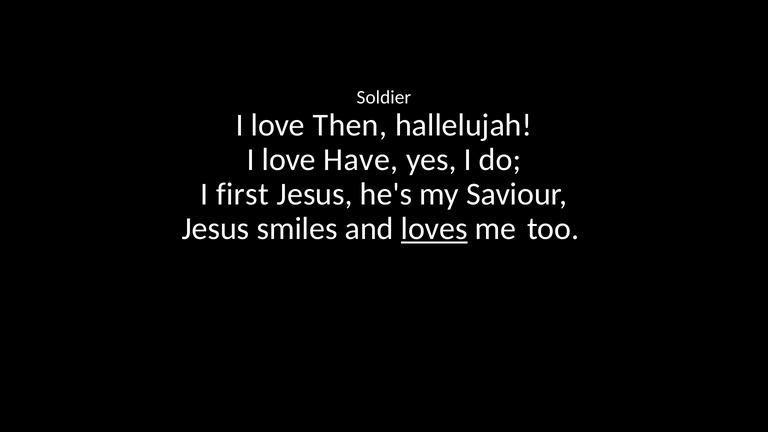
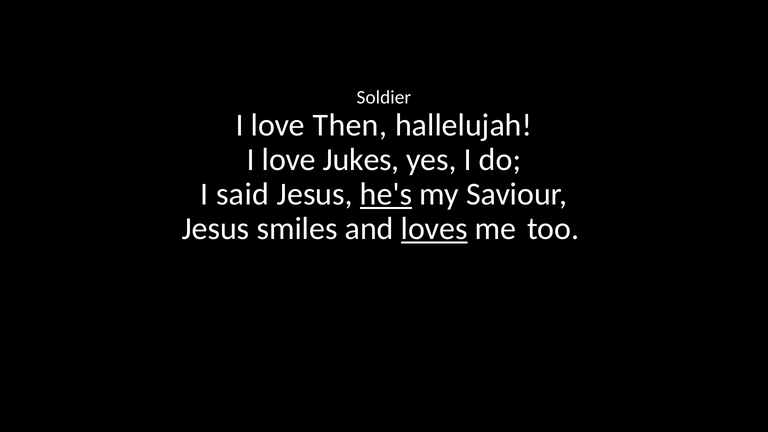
Have: Have -> Jukes (361, 160)
first: first -> said (243, 194)
he's underline: none -> present (386, 194)
